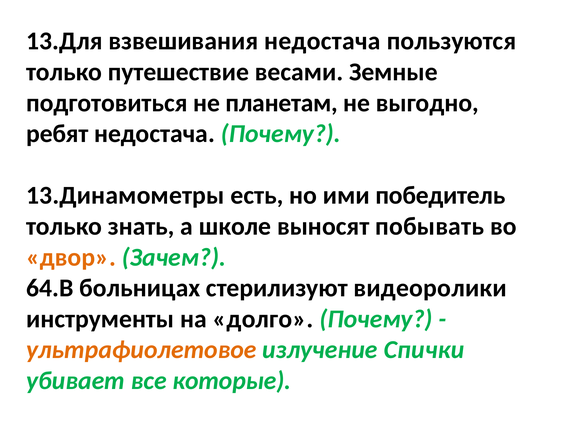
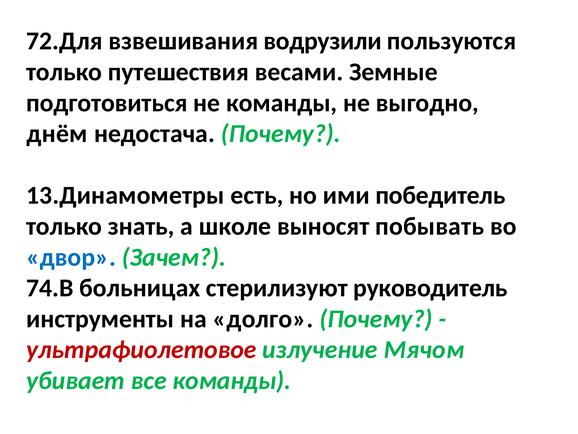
13.Для: 13.Для -> 72.Для (64, 41)
взвешивания недостача: недостача -> водрузили (323, 41)
путешествие: путешествие -> путешествия (178, 72)
не планетам: планетам -> команды (282, 103)
ребят: ребят -> днём (57, 134)
двор colour: orange -> blue (71, 257)
64.В: 64.В -> 74.В (50, 288)
видеоролики: видеоролики -> руководитель (430, 288)
ультрафиолетовое colour: orange -> red (141, 349)
Спички: Спички -> Мячом (424, 349)
все которые: которые -> команды (232, 380)
